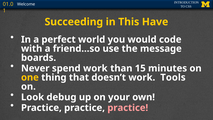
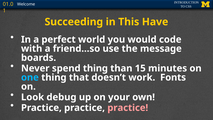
spend work: work -> thing (95, 68)
one colour: yellow -> light blue (30, 77)
Tools: Tools -> Fonts (173, 77)
